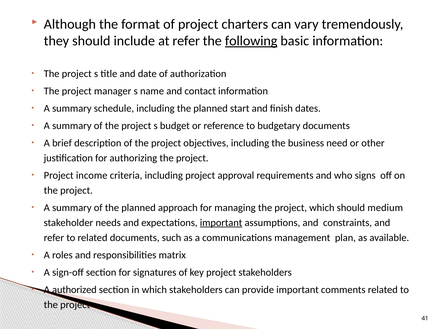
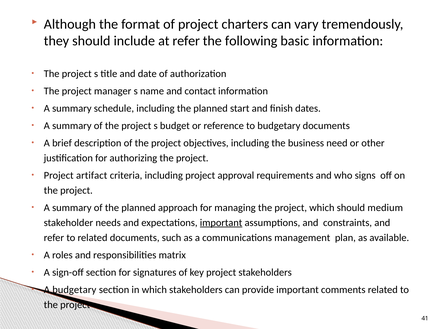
following underline: present -> none (251, 41)
income: income -> artifact (92, 176)
A authorized: authorized -> budgetary (74, 290)
